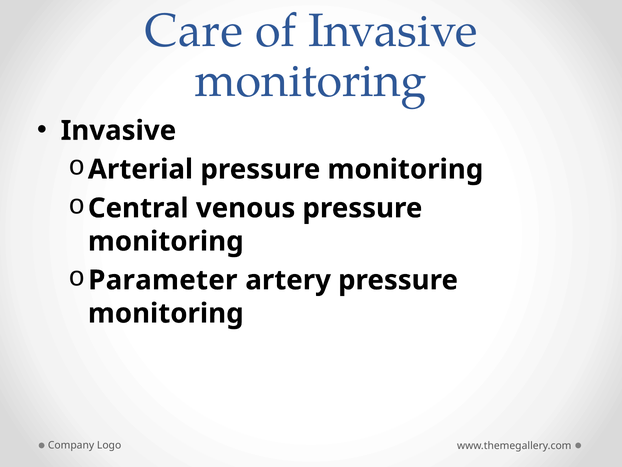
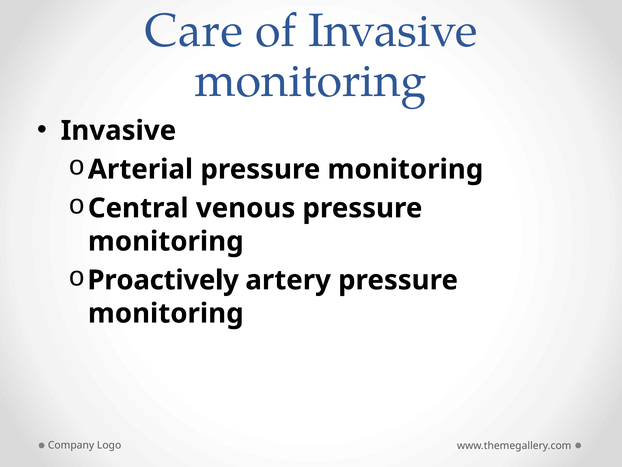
Parameter: Parameter -> Proactively (163, 280)
